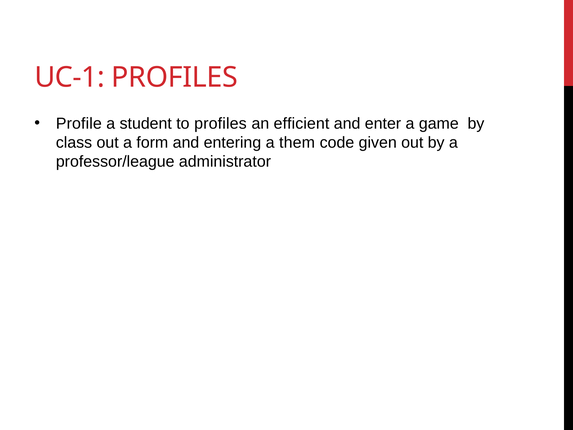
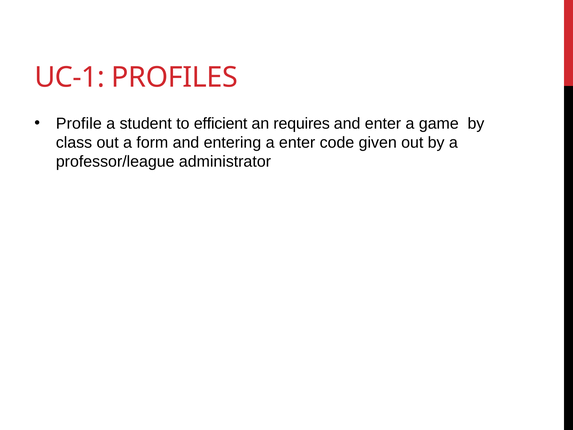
to profiles: profiles -> efficient (221, 123)
efficient: efficient -> requires (302, 123)
a them: them -> enter (297, 142)
